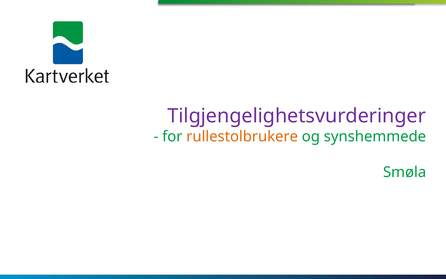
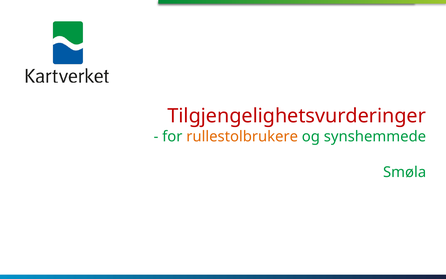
Tilgjengelighetsvurderinger colour: purple -> red (297, 116)
